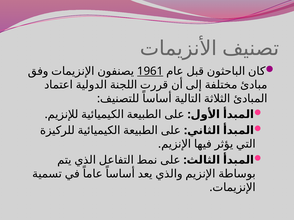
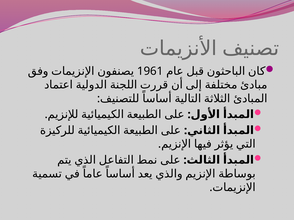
1961 underline: present -> none (150, 71)
